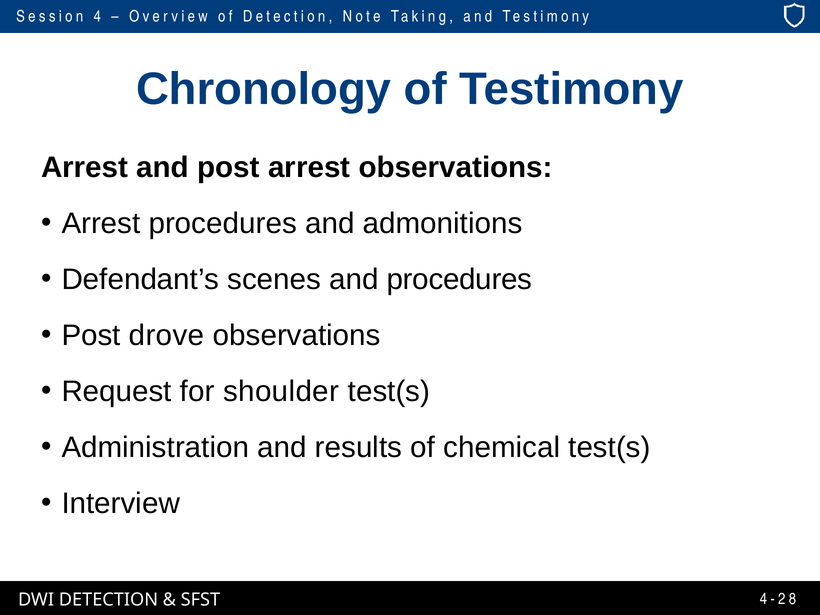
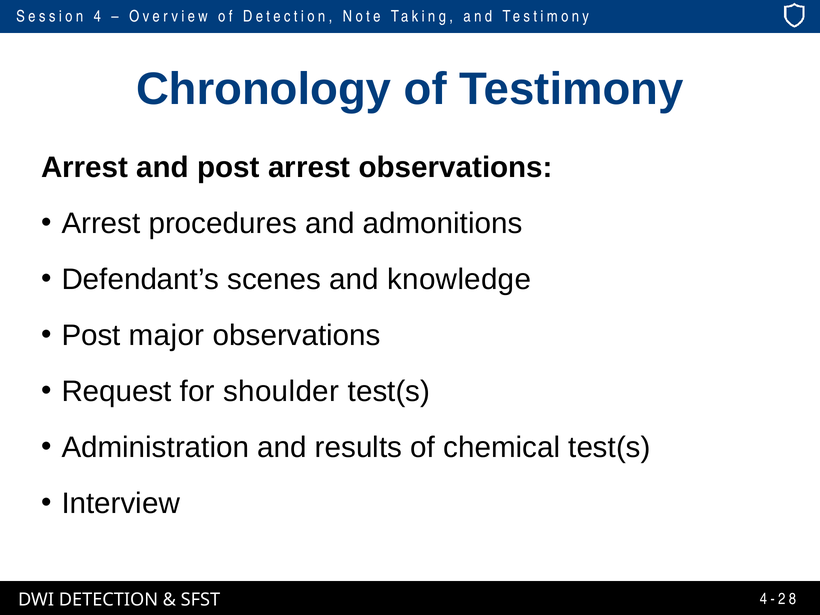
and procedures: procedures -> knowledge (459, 279)
drove: drove -> major (167, 335)
